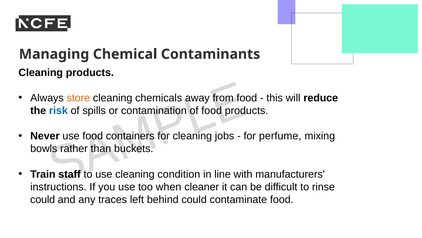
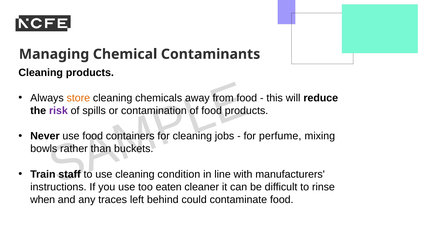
risk colour: blue -> purple (58, 110)
when: when -> eaten (169, 186)
could: could -> when (43, 199)
